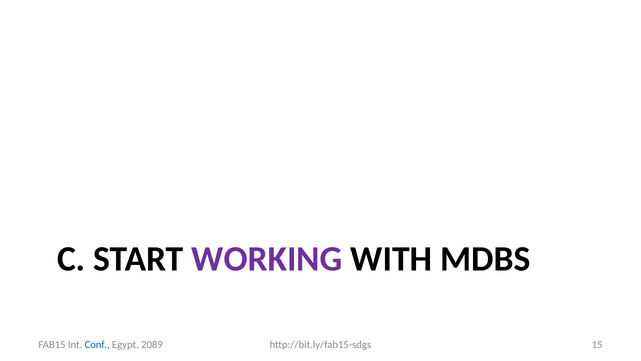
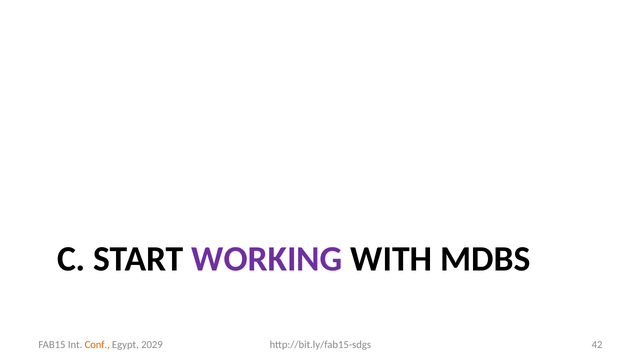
15: 15 -> 42 (597, 344)
Conf colour: blue -> orange (97, 345)
2089: 2089 -> 2029 (152, 345)
